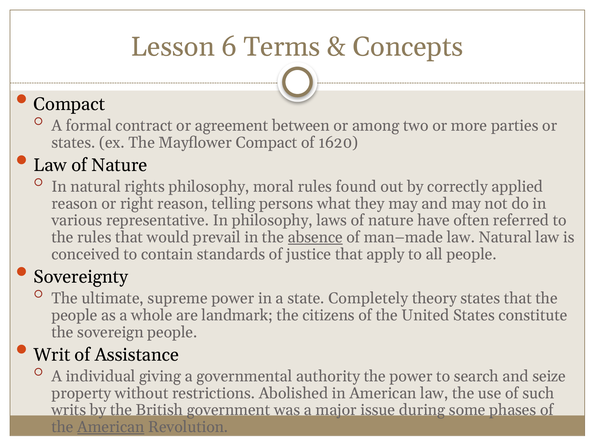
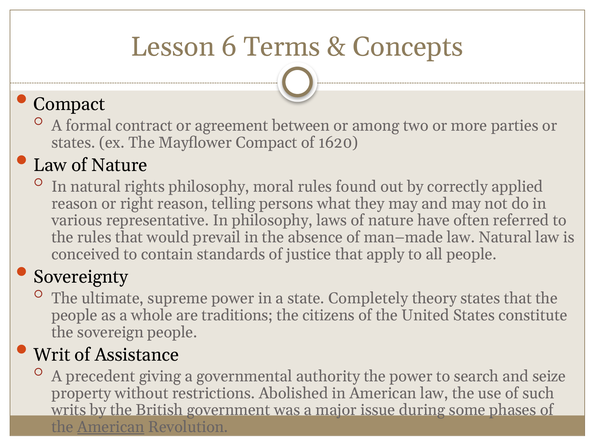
absence underline: present -> none (315, 238)
landmark: landmark -> traditions (237, 315)
individual: individual -> precedent (100, 376)
